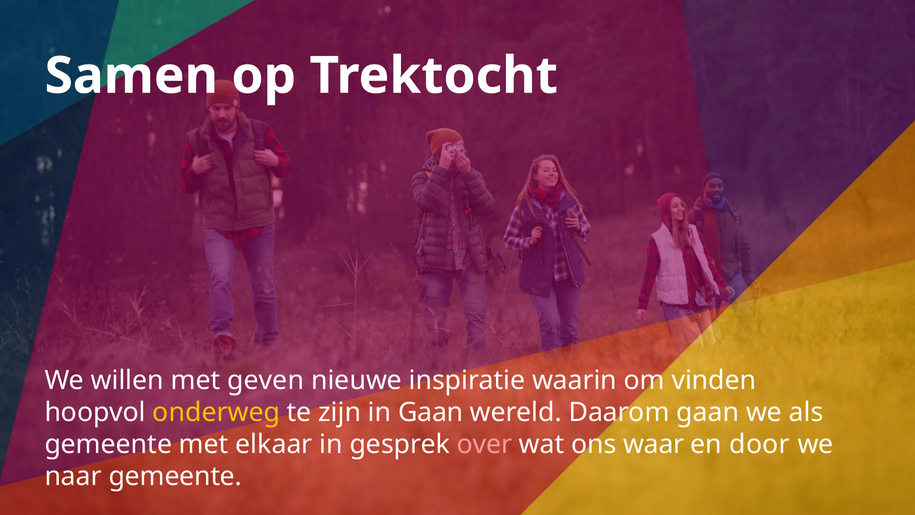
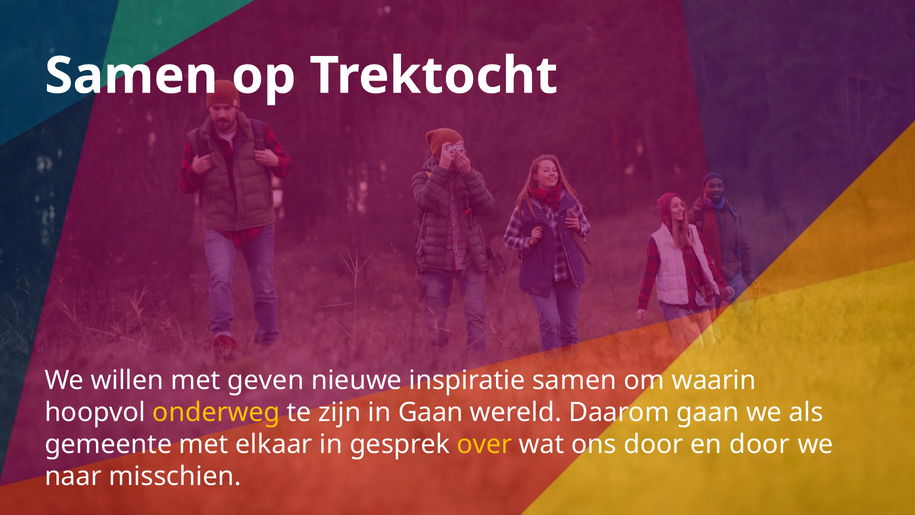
inspiratie waarin: waarin -> samen (574, 380)
vinden: vinden -> waarin (714, 380)
over colour: pink -> yellow (484, 444)
ons waar: waar -> door (654, 444)
naar gemeente: gemeente -> misschien (175, 476)
